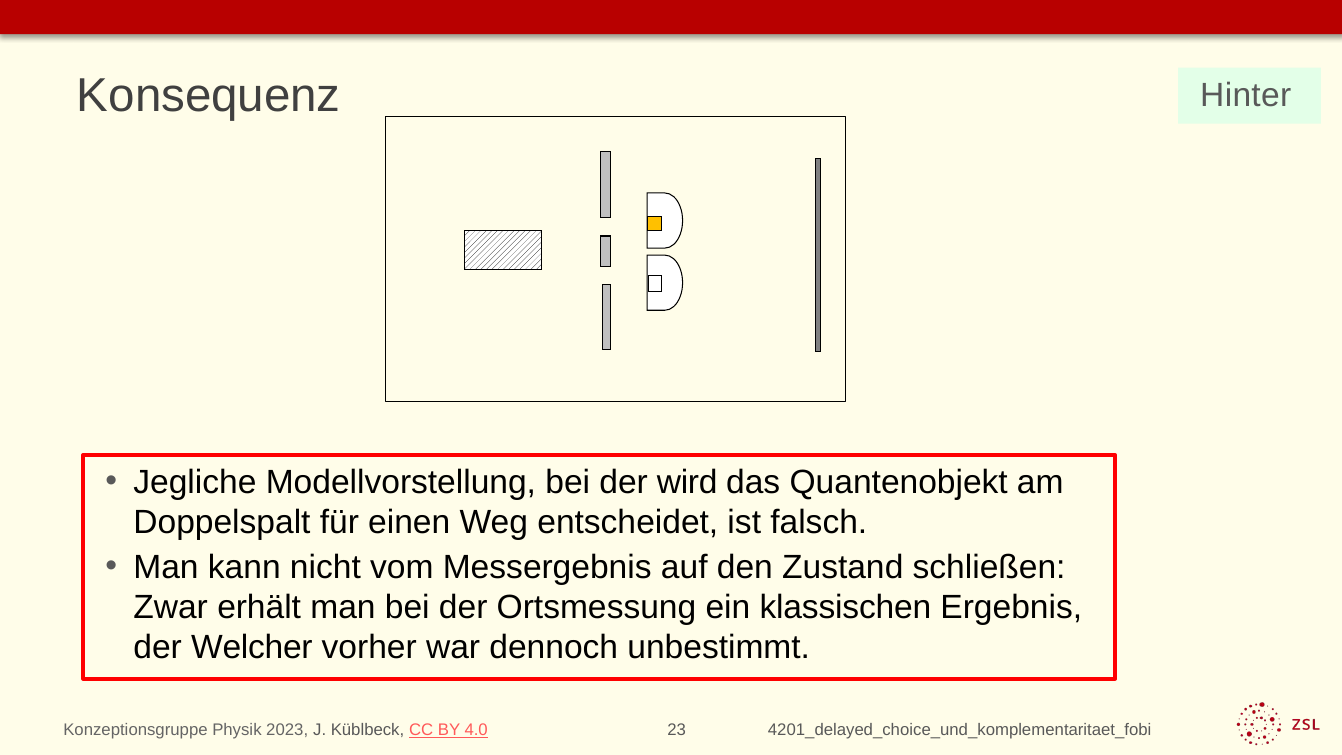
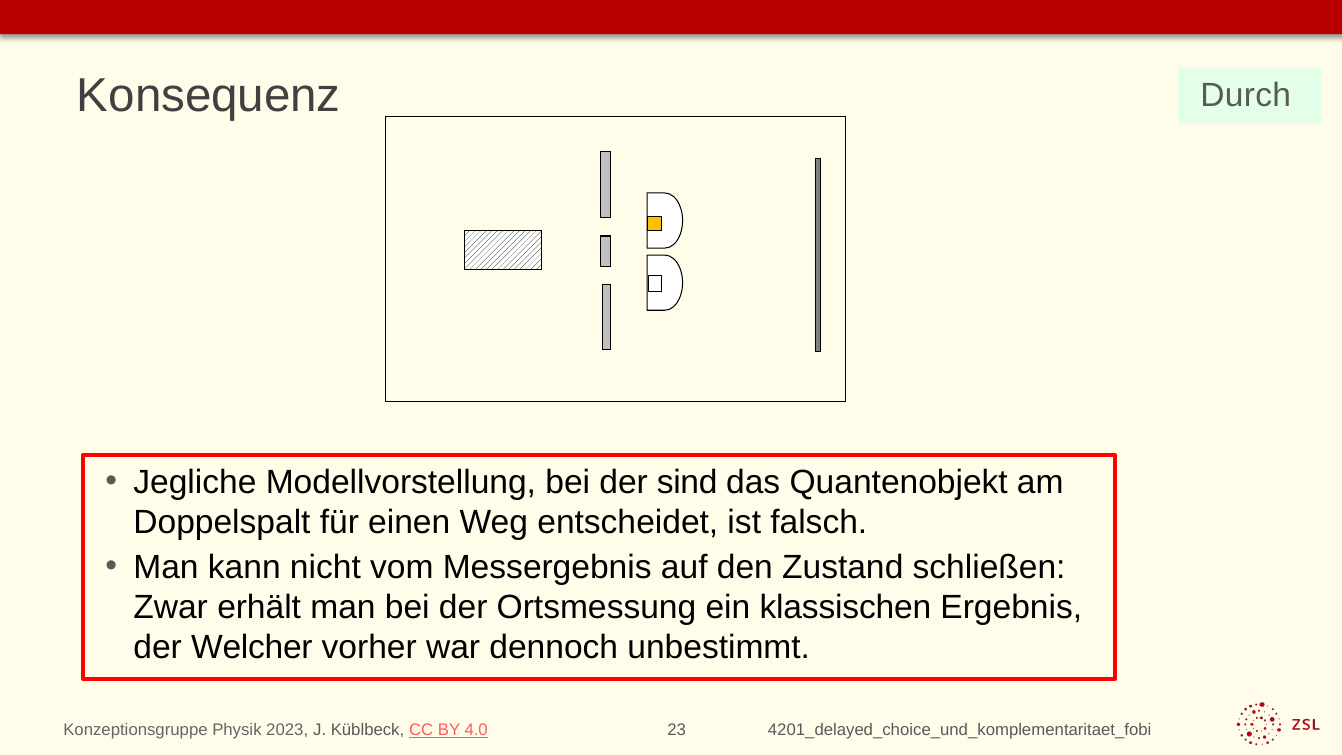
Hinter: Hinter -> Durch (1246, 95)
wird: wird -> sind (687, 482)
